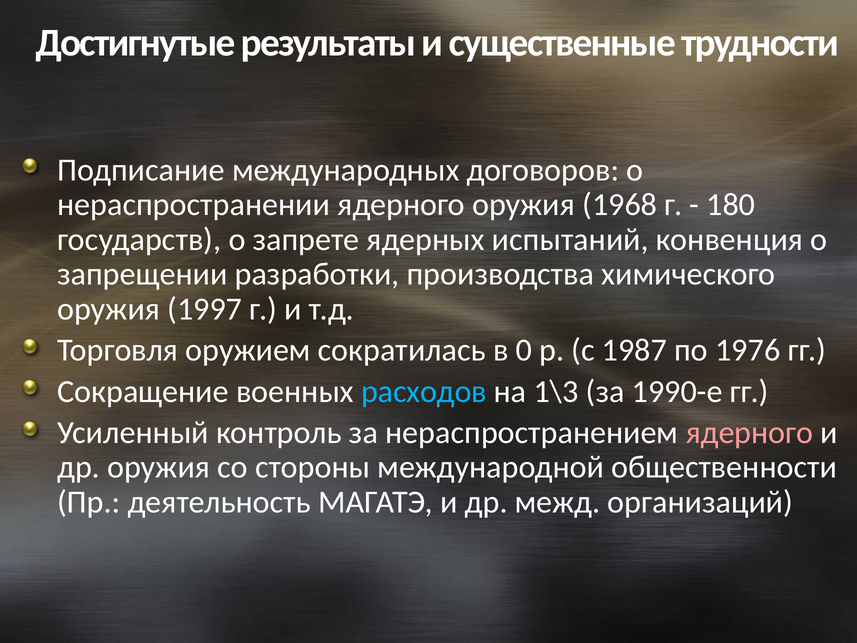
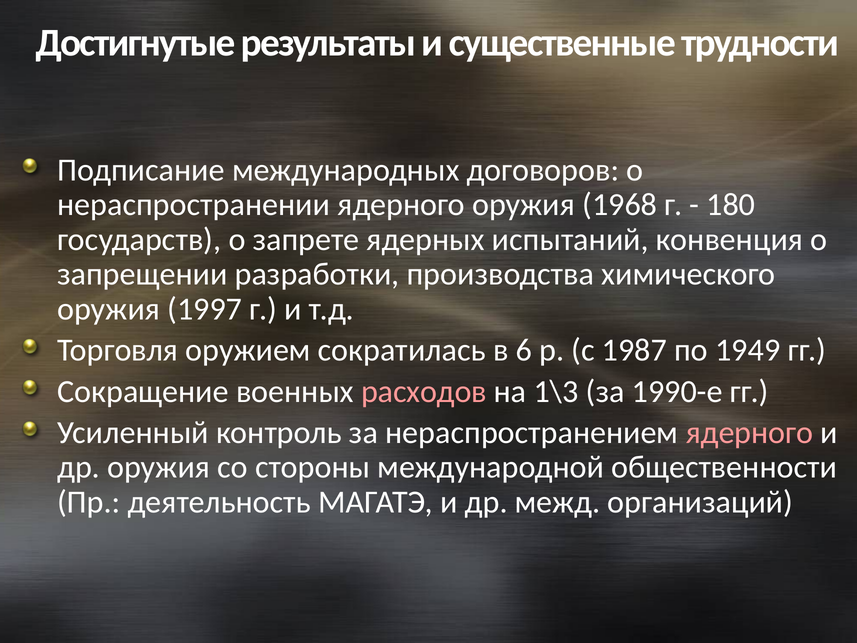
0: 0 -> 6 (524, 350)
1976: 1976 -> 1949 (748, 350)
расходов colour: light blue -> pink (424, 391)
